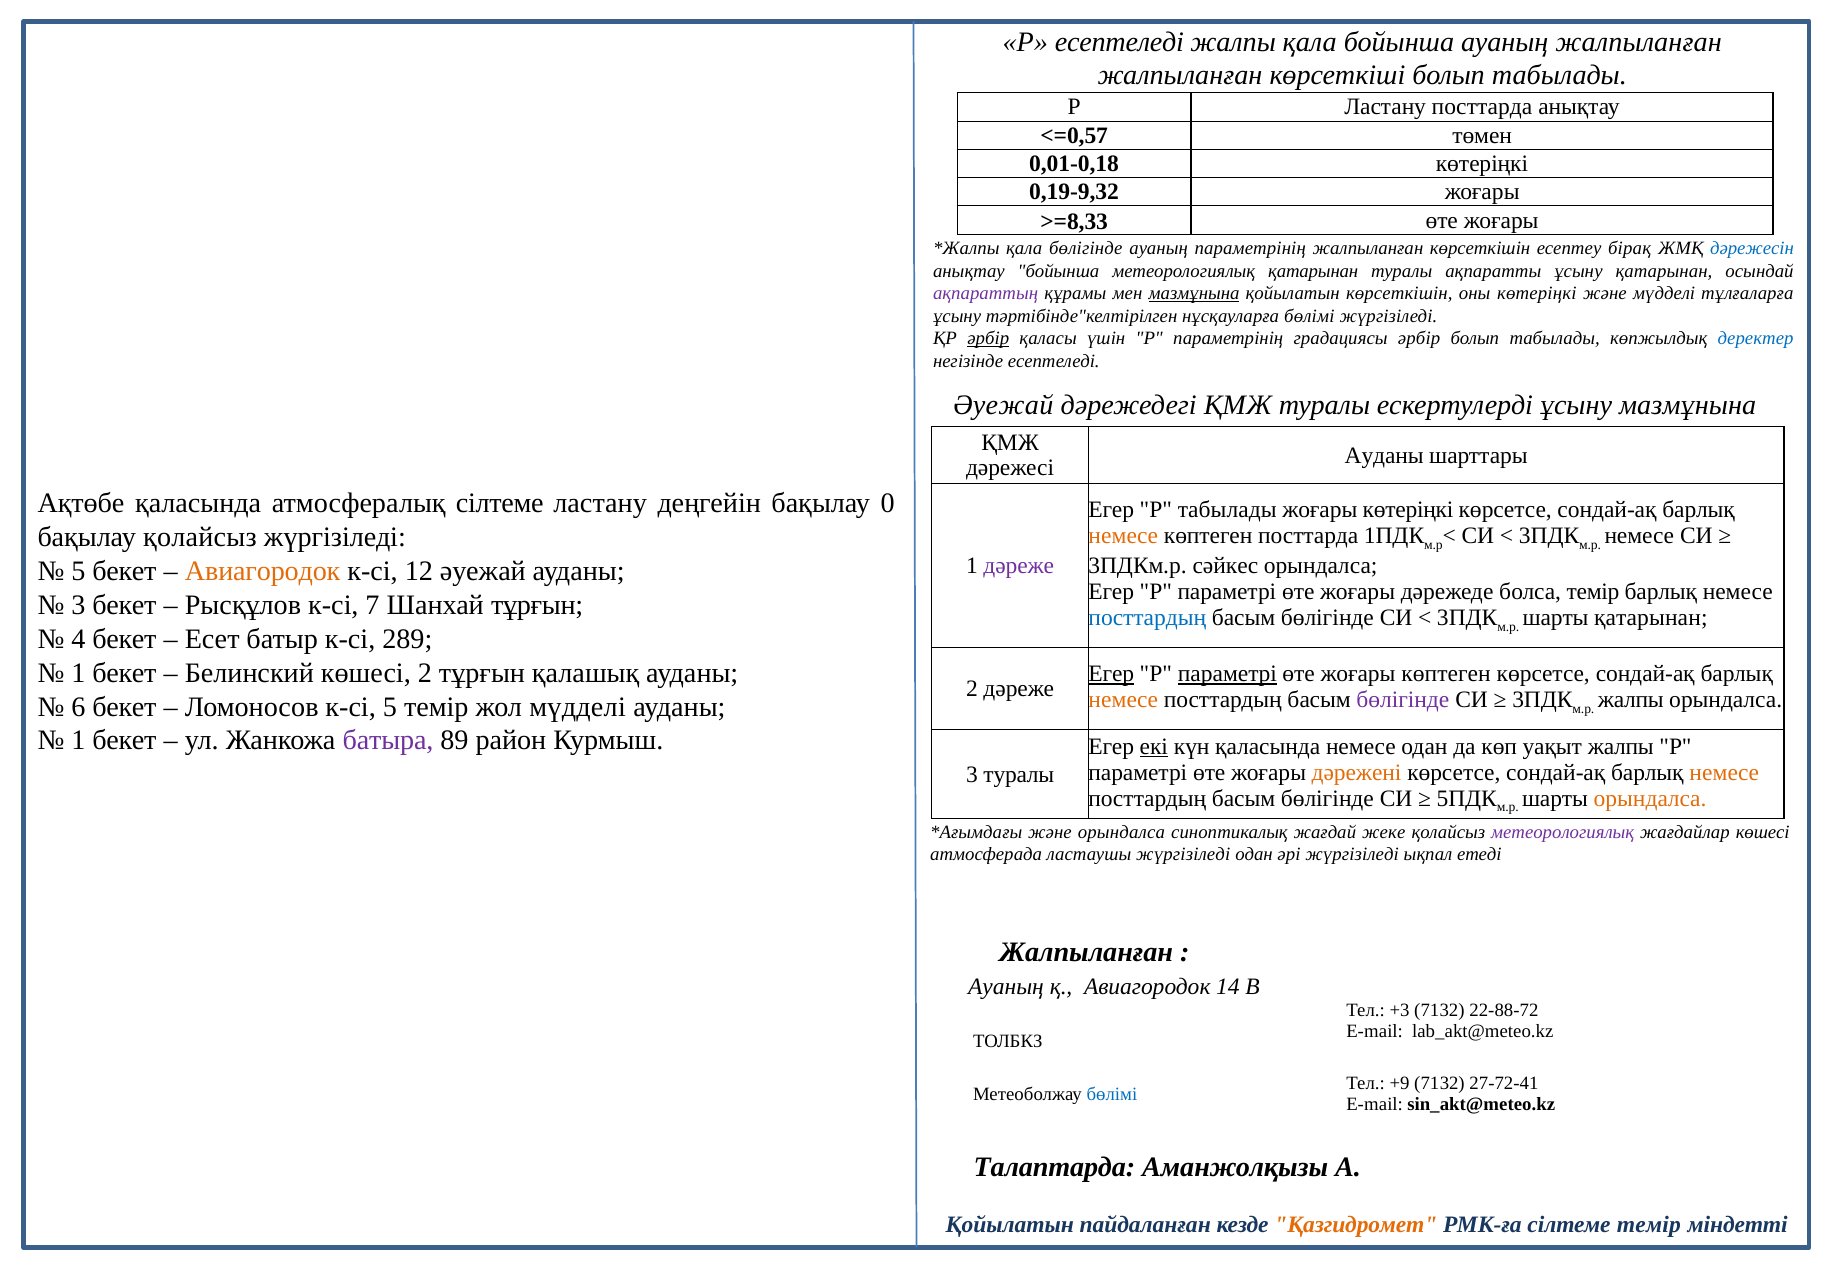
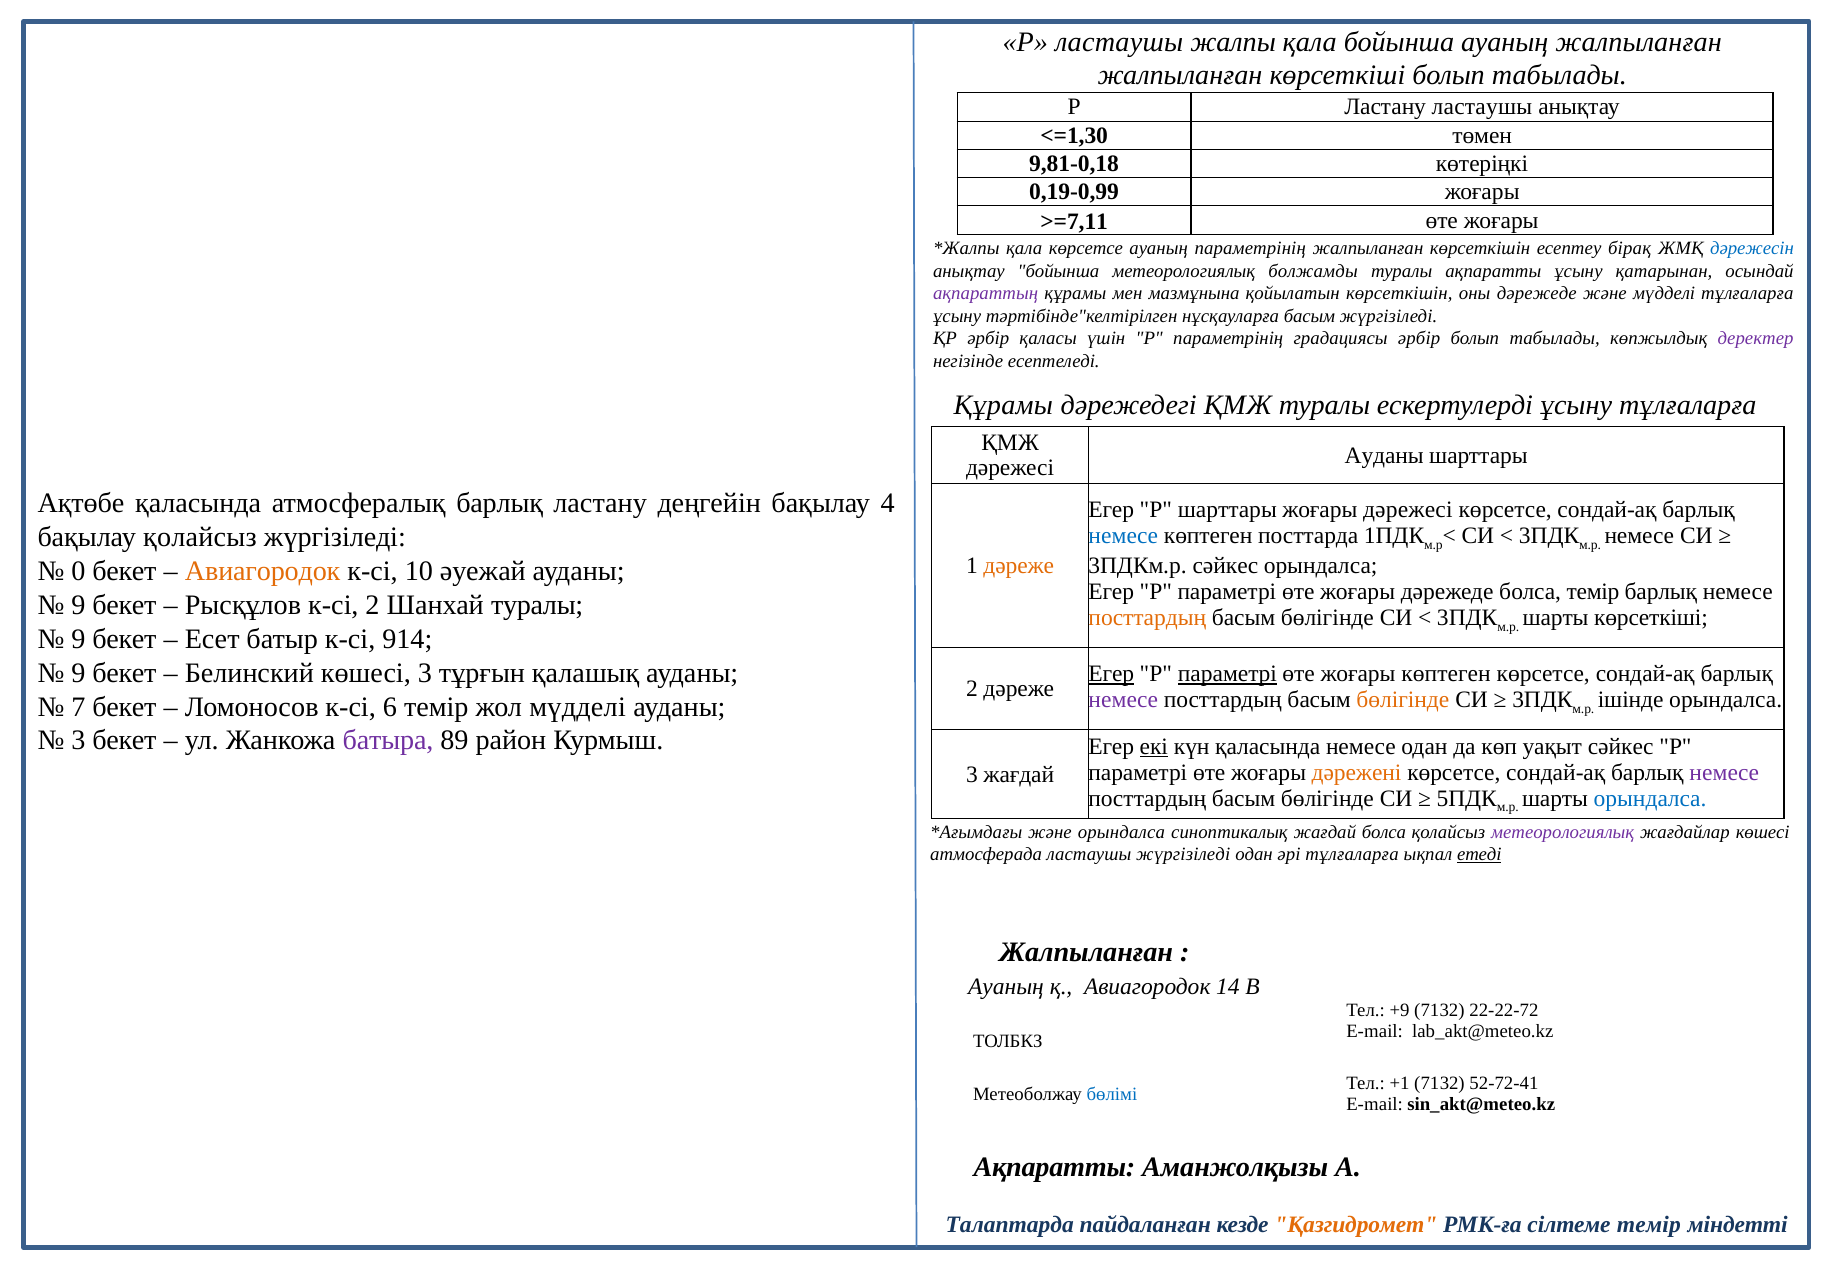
Р есептеледі: есептеледі -> ластаушы (1119, 42)
Ластану посттарда: посттарда -> ластаушы (1482, 107)
<=0,57: <=0,57 -> <=1,30 (1074, 135)
0,01-0,18: 0,01-0,18 -> 9,81-0,18 (1074, 164)
0,19-9,32: 0,19-9,32 -> 0,19-0,99 (1074, 192)
>=8,33: >=8,33 -> >=7,11 (1074, 221)
қала бөлігінде: бөлігінде -> көрсетсе (1086, 249)
метеорологиялық қатарынан: қатарынан -> болжамды (1313, 271)
мазмұнына underline: present -> none (1194, 294)
оны көтеріңкі: көтеріңкі -> дәрежеде (1537, 294)
нұсқауларға бөлімі: бөлімі -> басым (1310, 316)
әрбір underline: present -> none (988, 339)
деректер colour: blue -> purple (1756, 339)
Әуежай: Әуежай -> Құрамы (1003, 405)
ұсыну мазмұнына: мазмұнына -> тұлғаларға (1688, 405)
атмосфералық сілтеме: сілтеме -> барлық (500, 504)
0: 0 -> 4 (888, 504)
Р табылады: табылады -> шарттары (1227, 510)
жоғары көтеріңкі: көтеріңкі -> дәрежесі (1408, 510)
немесе colour: orange -> blue (1123, 536)
дәреже colour: purple -> orange (1019, 566)
5: 5 -> 0 (78, 571)
12: 12 -> 10 (419, 571)
3: 3 -> 9 (78, 605)
к-сі 7: 7 -> 2 (373, 605)
Шанхай тұрғын: тұрғын -> туралы (537, 605)
посттардың colour: blue -> orange (1147, 617)
шарты қатарынан: қатарынан -> көрсеткіші (1651, 617)
4: 4 -> 9 (78, 639)
289: 289 -> 914 (407, 639)
1: 1 -> 9 (78, 673)
көшесі 2: 2 -> 3 (425, 673)
немесе colour: orange -> purple (1123, 700)
бөлігінде colour: purple -> orange (1403, 700)
жалпы: жалпы -> ішінде (1631, 700)
6: 6 -> 7 (78, 707)
к-сі 5: 5 -> 6 (390, 707)
1: 1 -> 3 (78, 741)
уақыт жалпы: жалпы -> сәйкес (1621, 747)
немесе colour: orange -> purple (1724, 772)
3 туралы: туралы -> жағдай (1019, 774)
орындалса colour: orange -> blue (1650, 798)
жағдай жеке: жеке -> болса (1384, 832)
әрі жүргізіледі: жүргізіледі -> тұлғаларға (1352, 855)
етеді underline: none -> present (1479, 855)
+3: +3 -> +9 (1400, 1010)
22-88-72: 22-88-72 -> 22-22-72 (1504, 1010)
+9: +9 -> +1 (1400, 1084)
27-72-41: 27-72-41 -> 52-72-41 (1504, 1084)
Талаптарда: Талаптарда -> Ақпаратты (1054, 1167)
Қойылатын: Қойылатын -> Талаптарда (1010, 1224)
